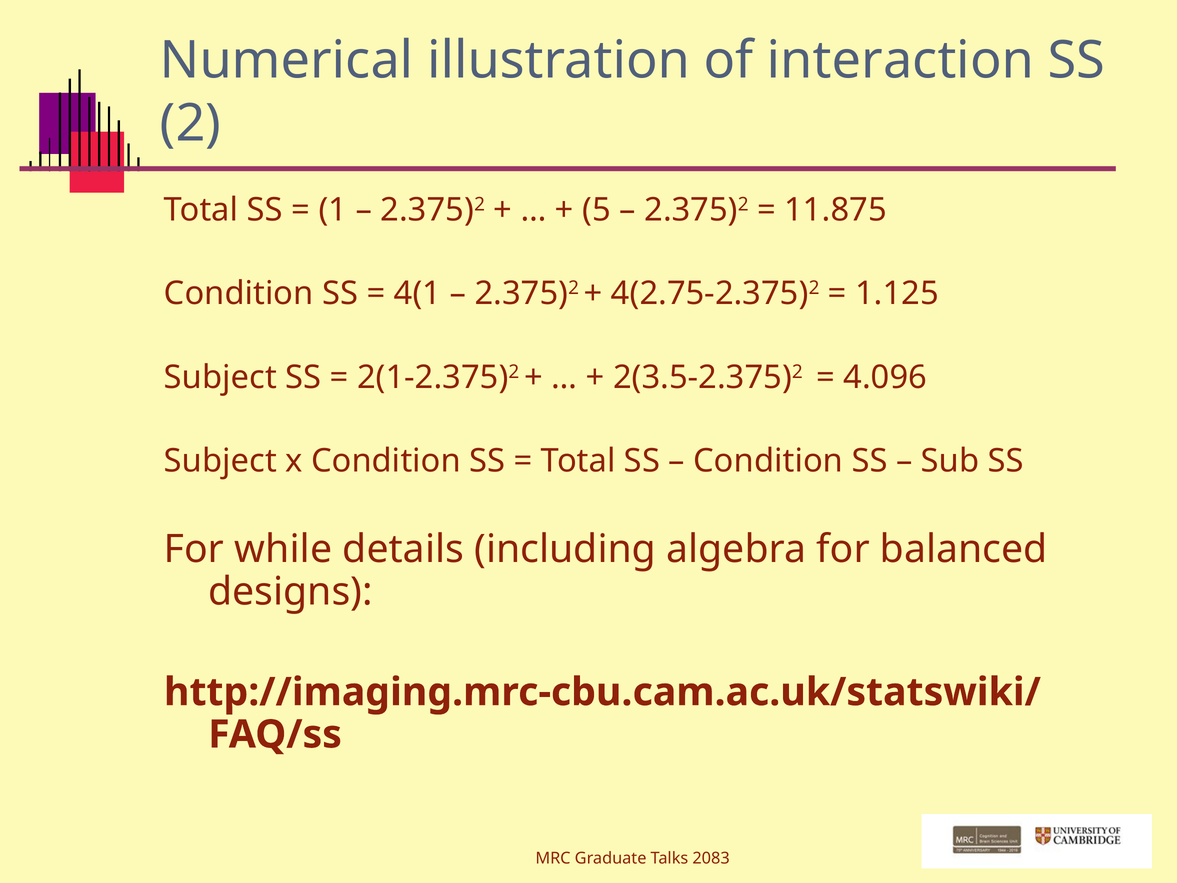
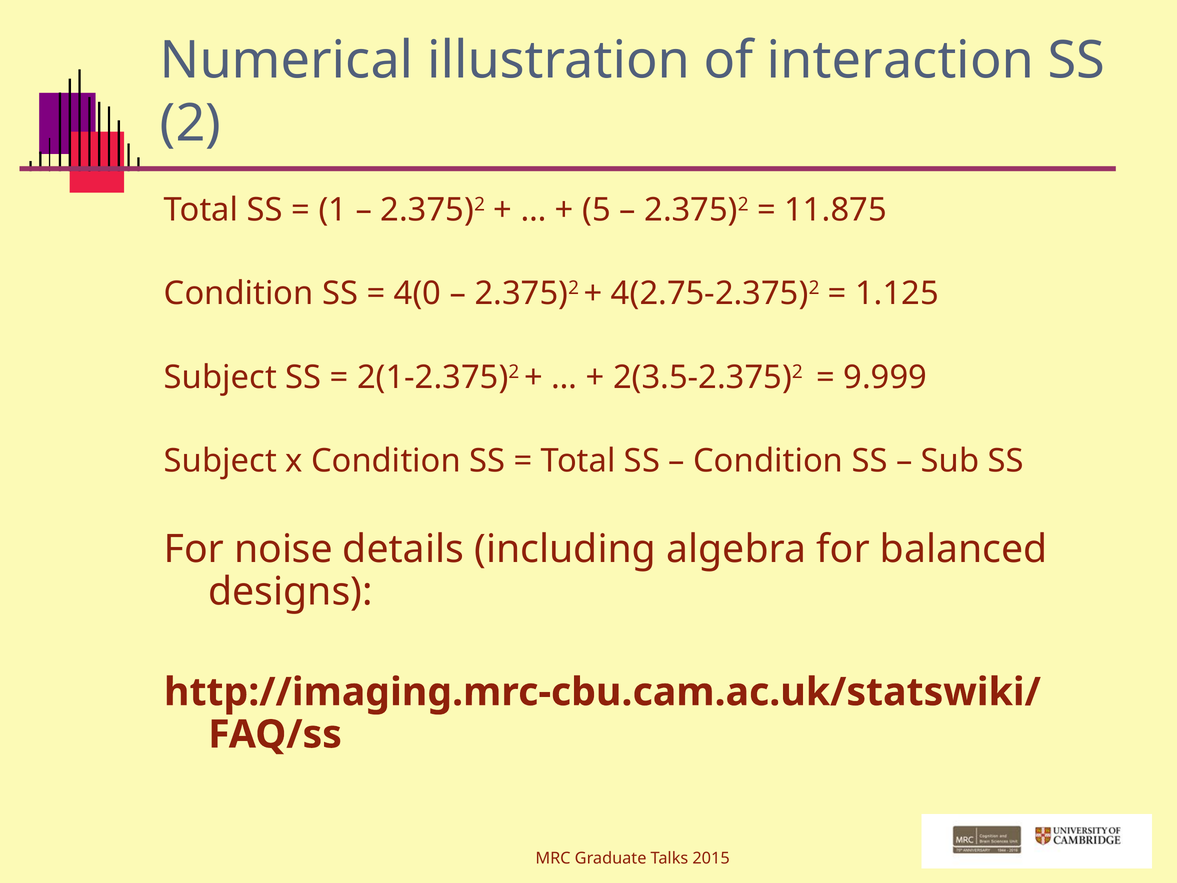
4(1: 4(1 -> 4(0 (418, 293)
4.096: 4.096 -> 9.999 (885, 377)
while: while -> noise (284, 549)
2083: 2083 -> 2015 (711, 858)
